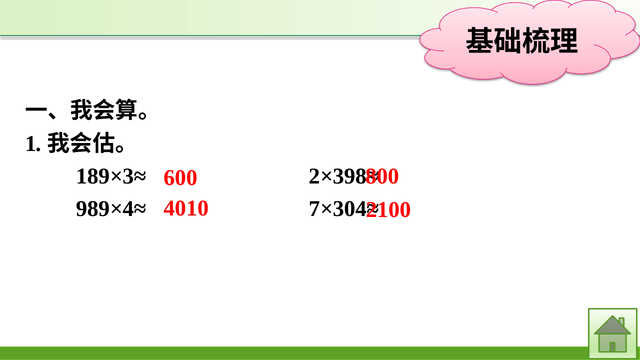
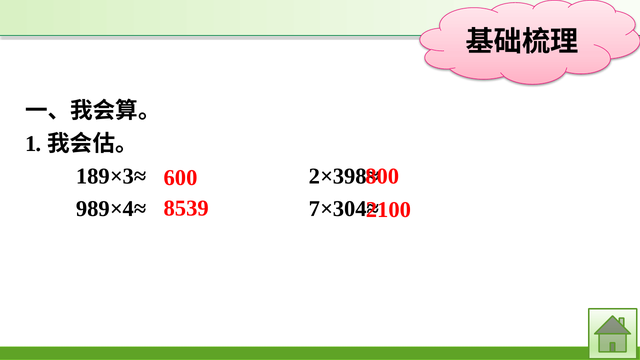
4010: 4010 -> 8539 (186, 208)
